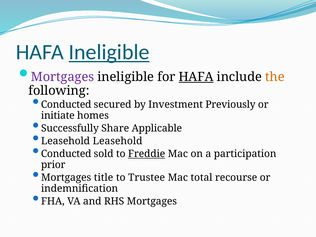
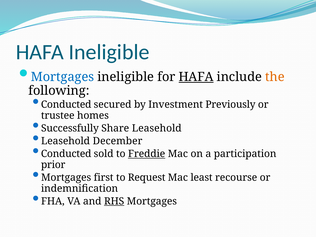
Ineligible underline: present -> none (109, 52)
Mortgages colour: purple -> blue (62, 77)
initiate: initiate -> trustee (58, 115)
Share Applicable: Applicable -> Leasehold (157, 128)
Leasehold Leasehold: Leasehold -> December (118, 141)
title: title -> first (104, 178)
Trustee: Trustee -> Request (147, 178)
total: total -> least (202, 178)
RHS underline: none -> present (114, 201)
